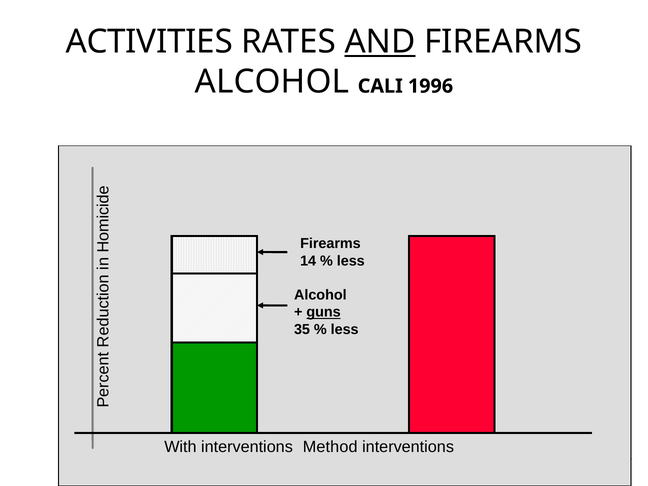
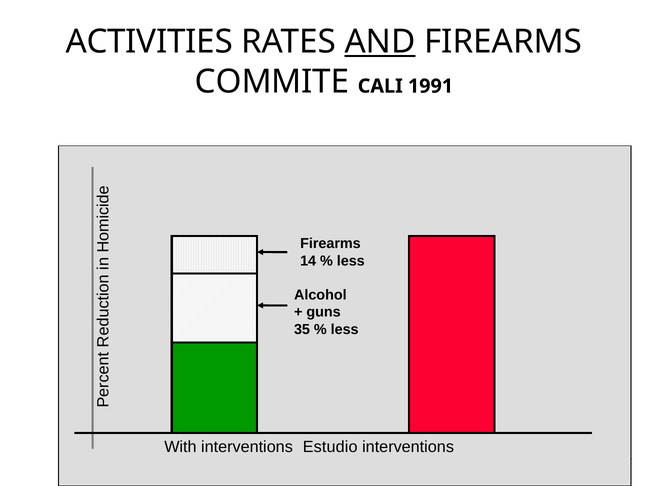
ALCOHOL: ALCOHOL -> COMMITE (272, 82)
1996: 1996 -> 1991 (431, 86)
guns underline: present -> none (324, 312)
Method: Method -> Estudio (330, 447)
